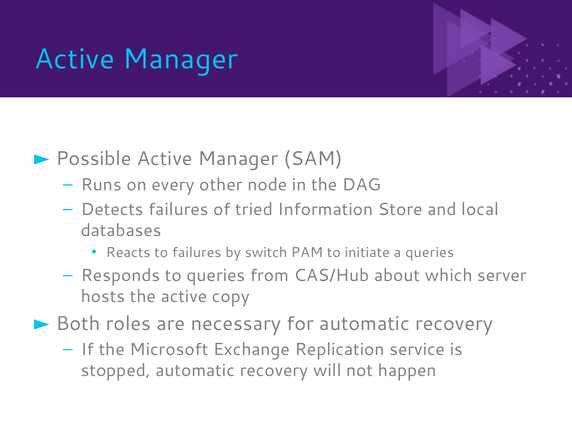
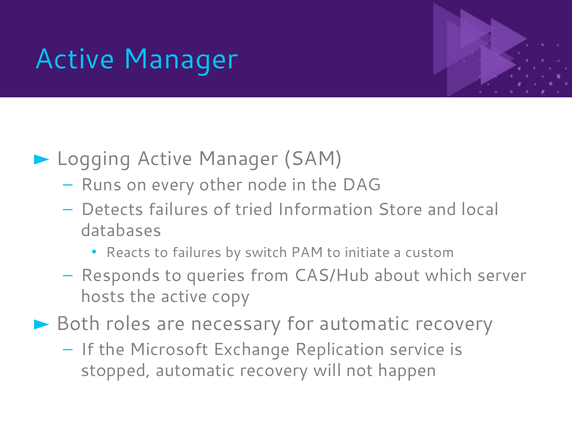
Possible: Possible -> Logging (93, 159)
a queries: queries -> custom (430, 252)
